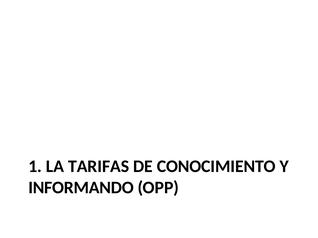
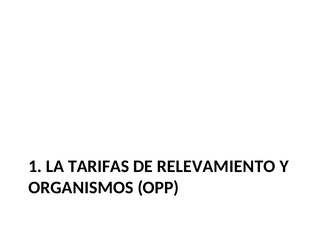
CONOCIMIENTO: CONOCIMIENTO -> RELEVAMIENTO (216, 167)
INFORMANDO: INFORMANDO -> ORGANISMOS (81, 188)
